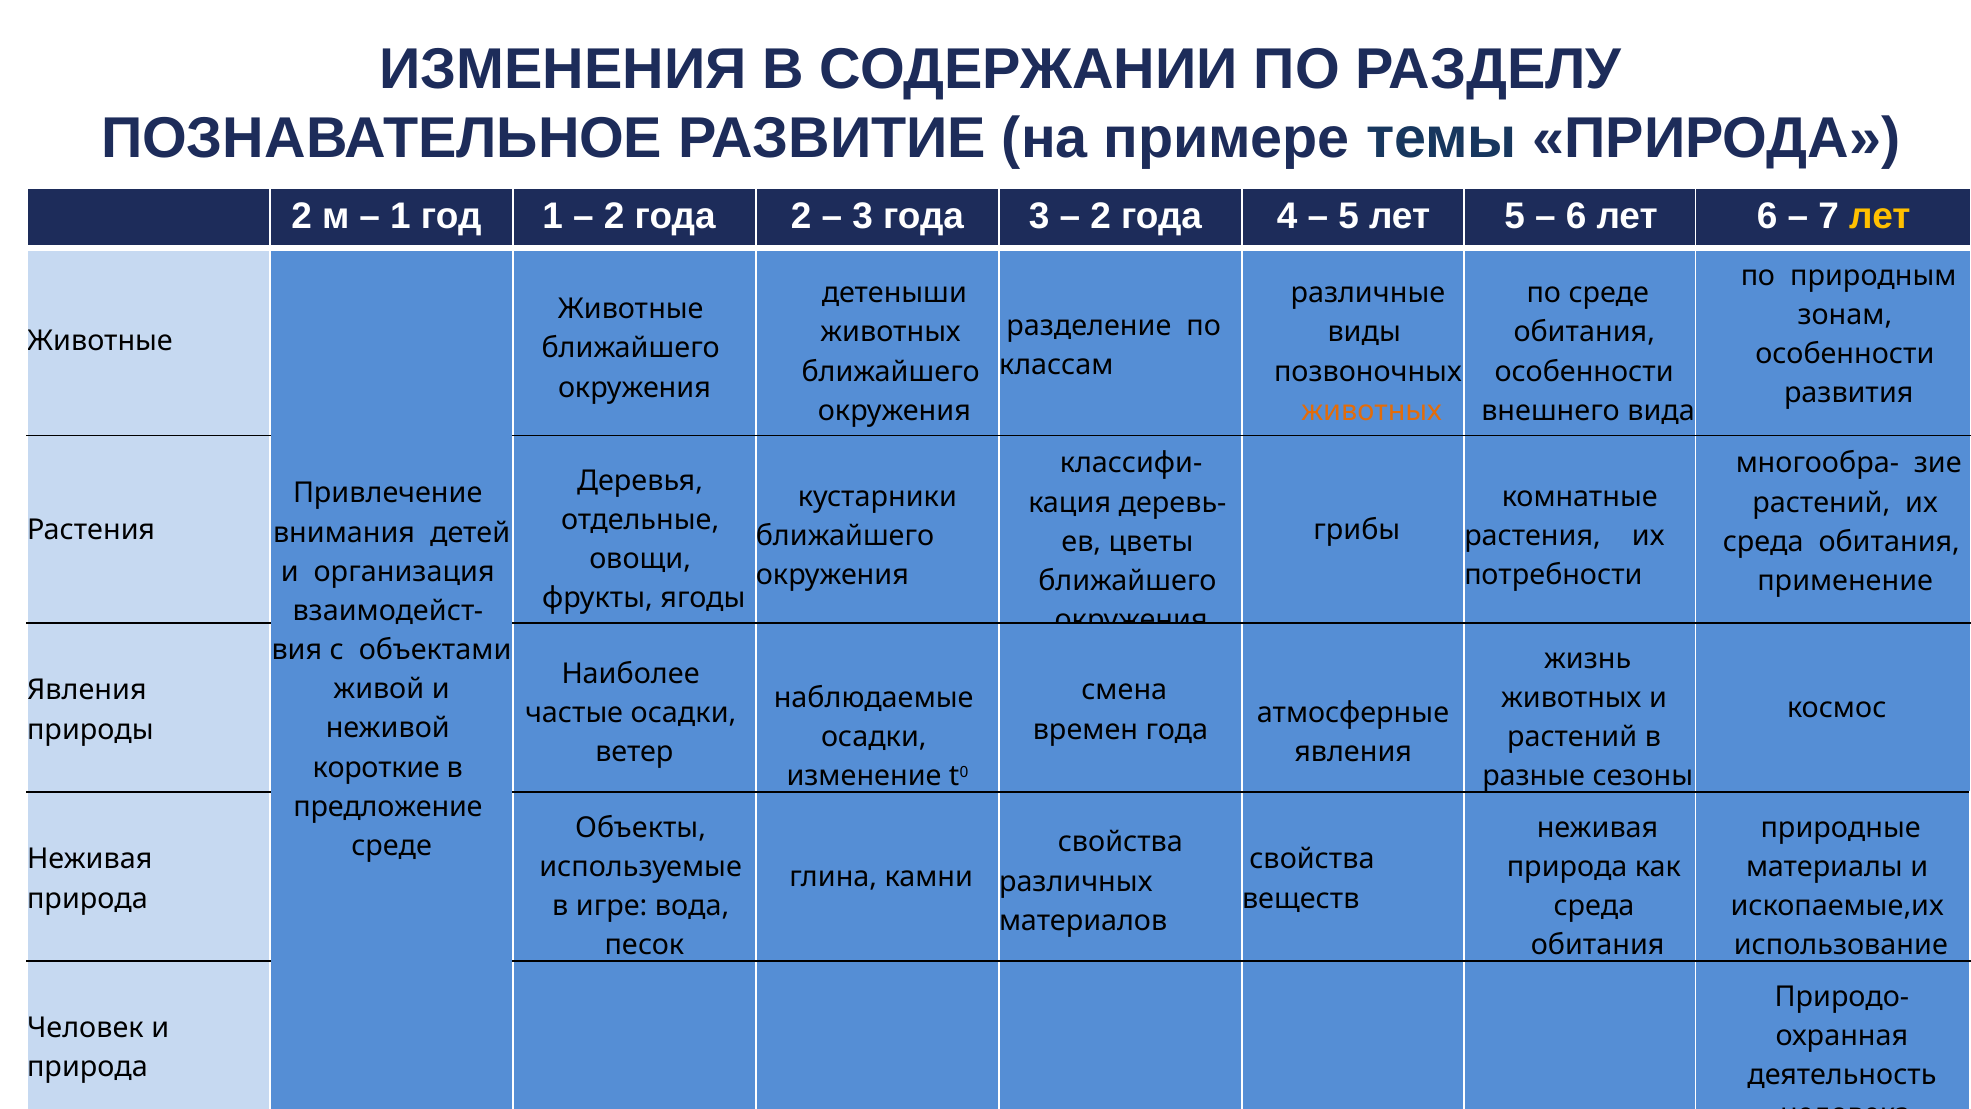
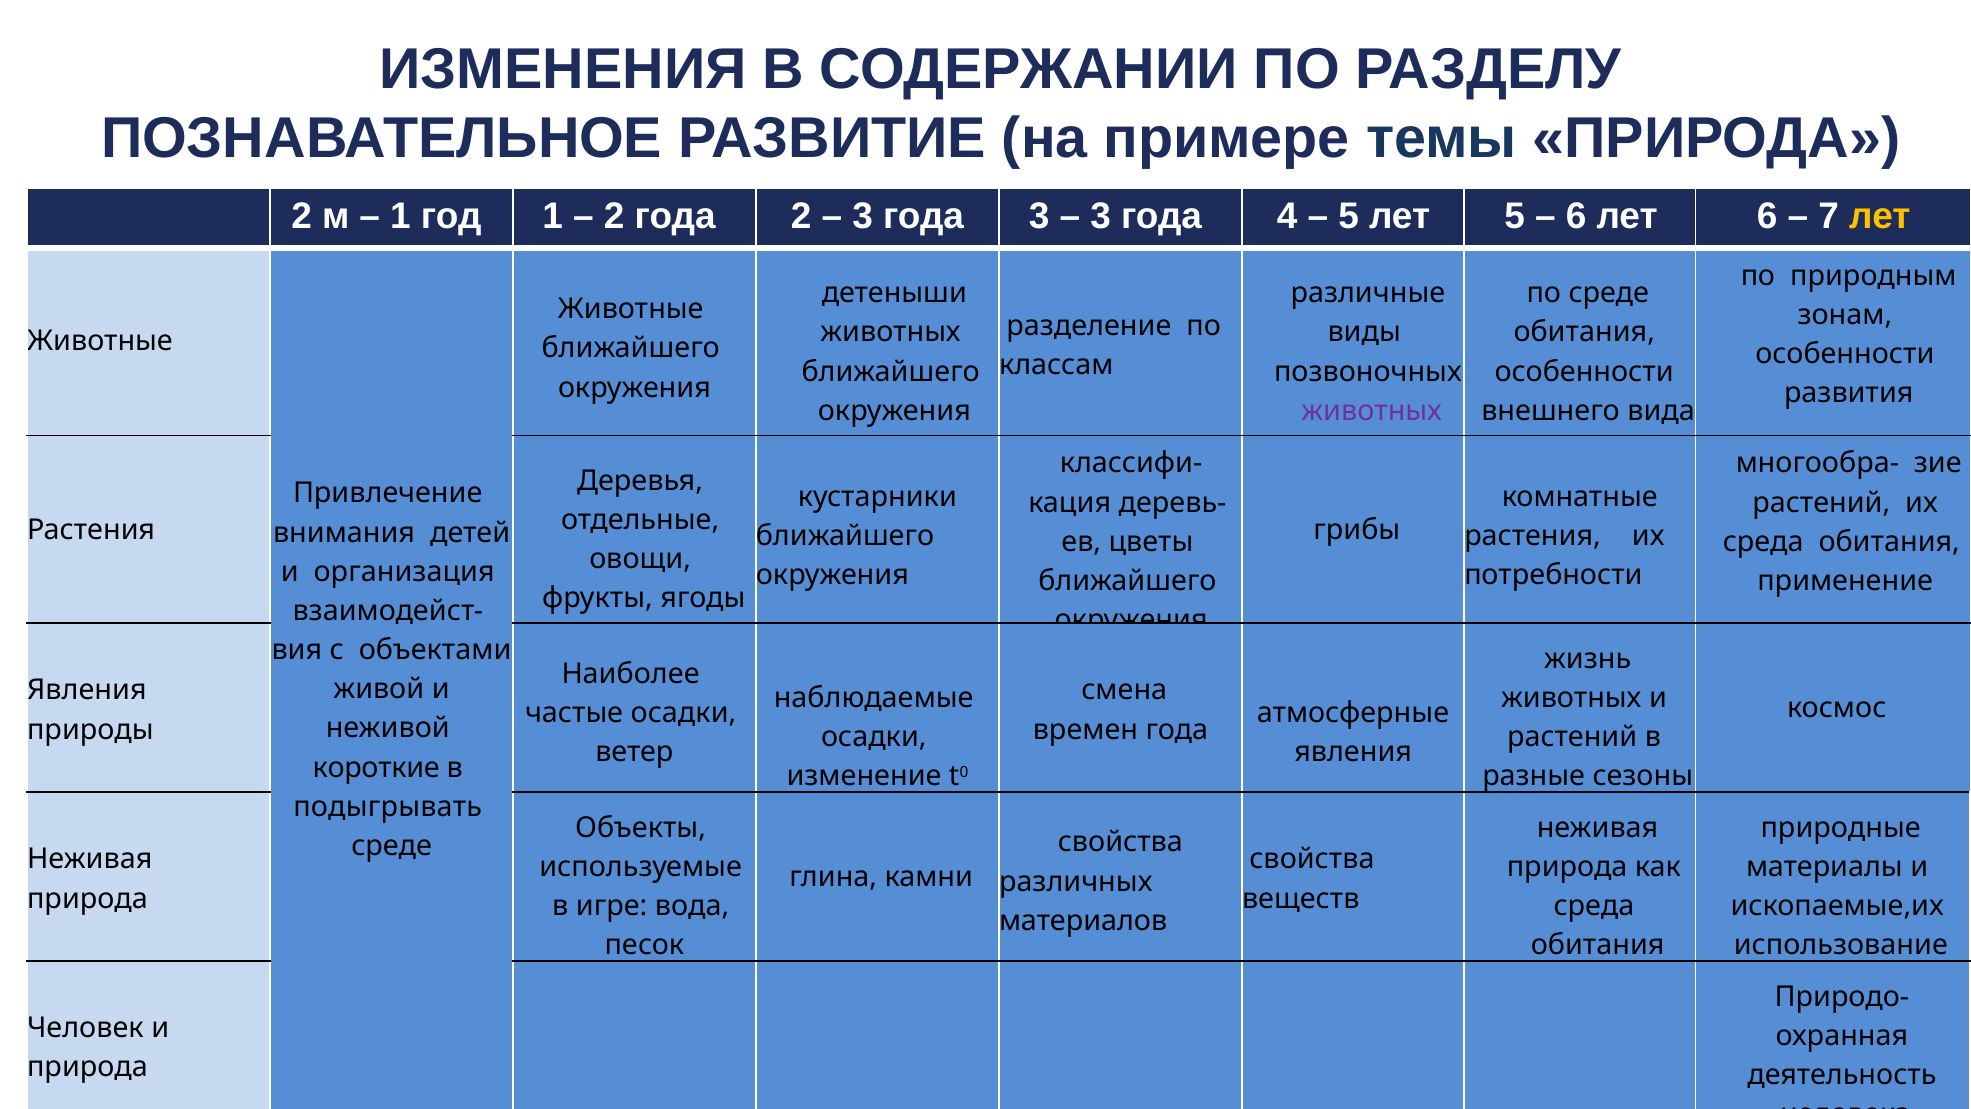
2: 2 -> 3 (1101, 216)
животных colour: orange -> purple (1372, 411)
предложение: предложение -> подыгрывать (388, 807)
